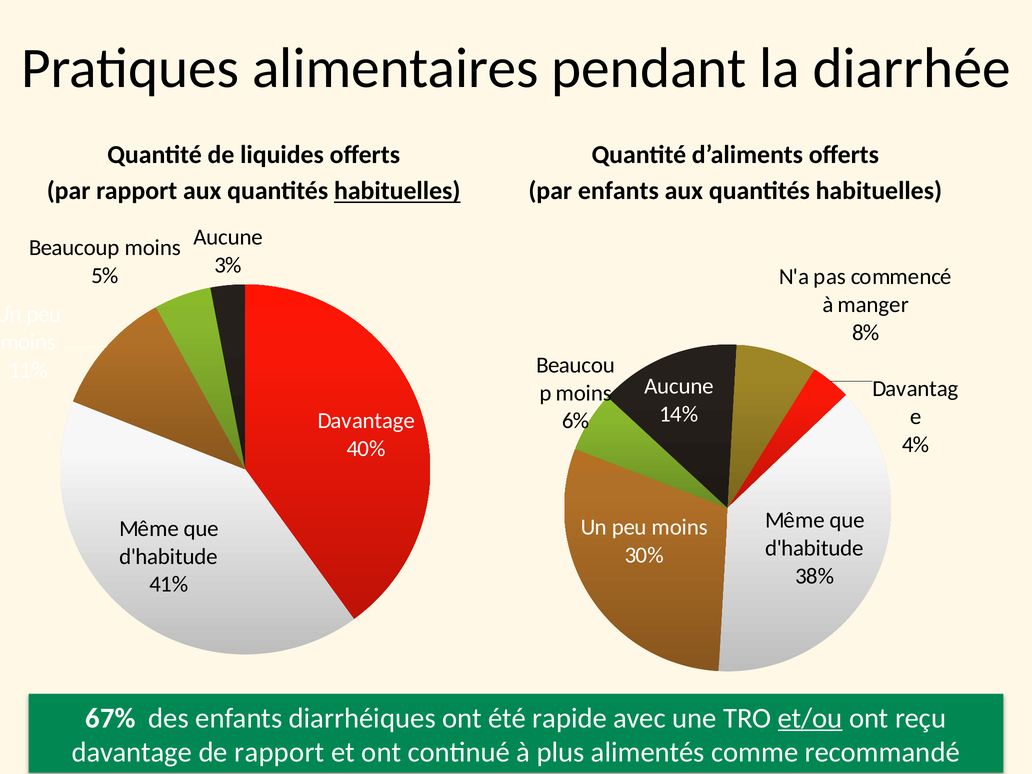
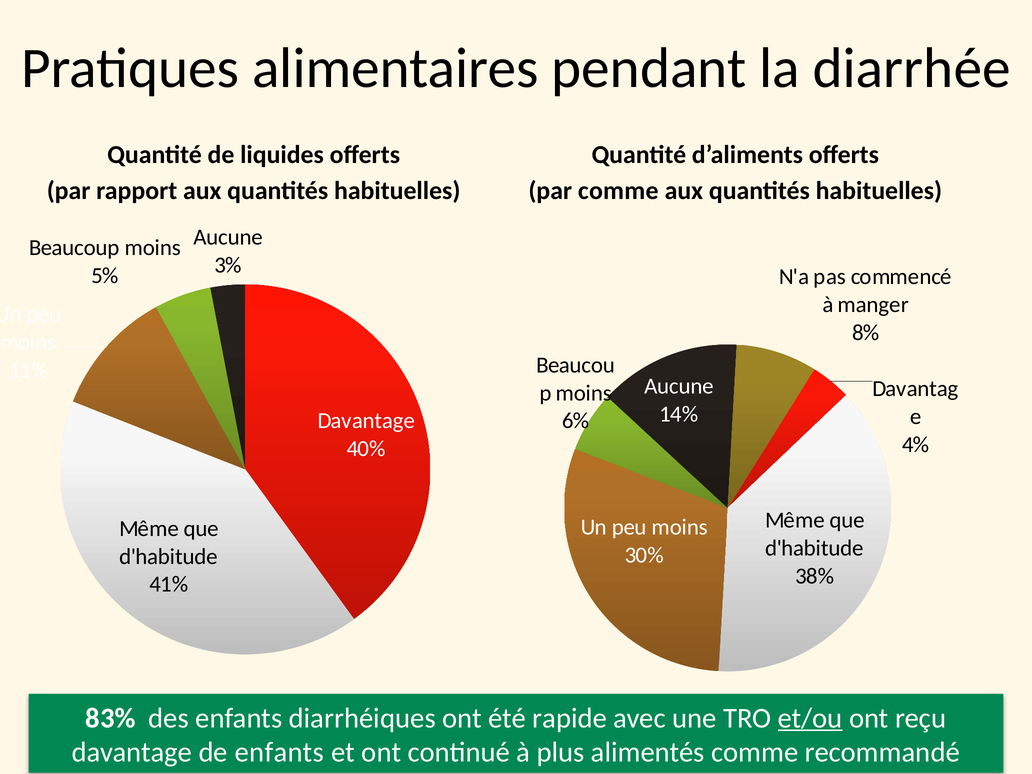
habituelles underline: present -> none (397, 191)
par enfants: enfants -> comme (618, 191)
67%: 67% -> 83% (110, 718)
de rapport: rapport -> enfants (279, 752)
